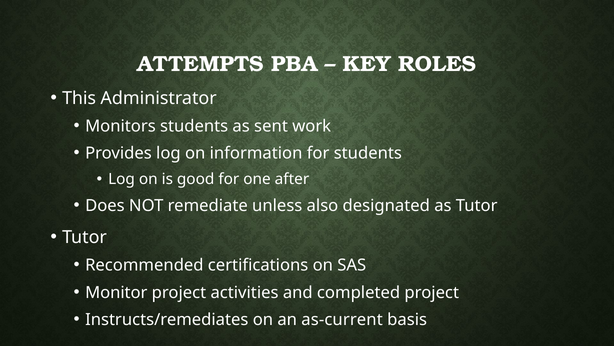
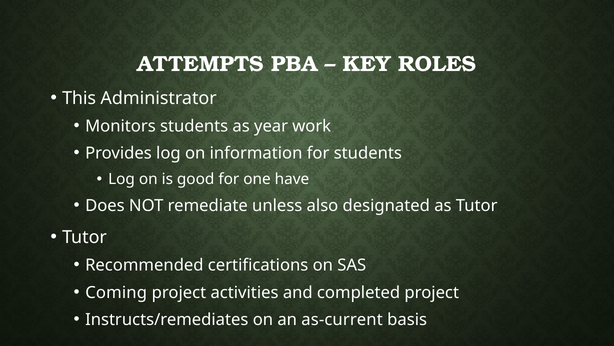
sent: sent -> year (271, 126)
after: after -> have (292, 179)
Monitor: Monitor -> Coming (116, 292)
